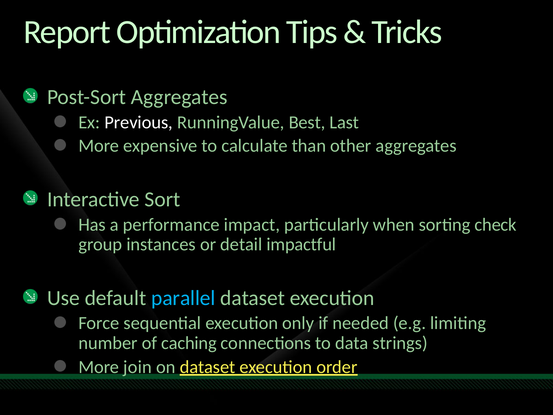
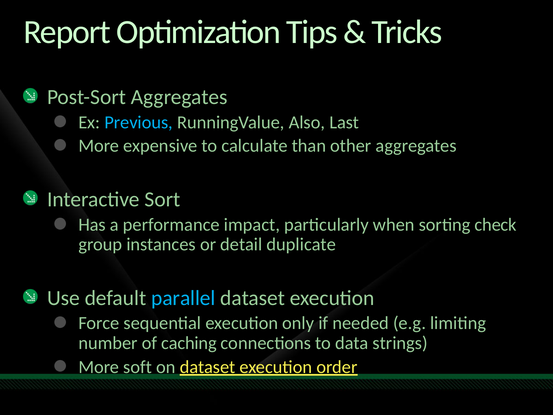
Previous colour: white -> light blue (139, 122)
Best: Best -> Also (307, 122)
impactful: impactful -> duplicate (301, 244)
join: join -> soft (138, 367)
